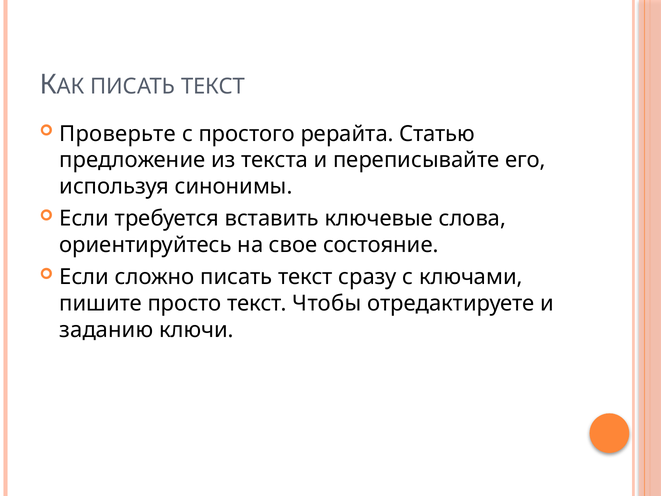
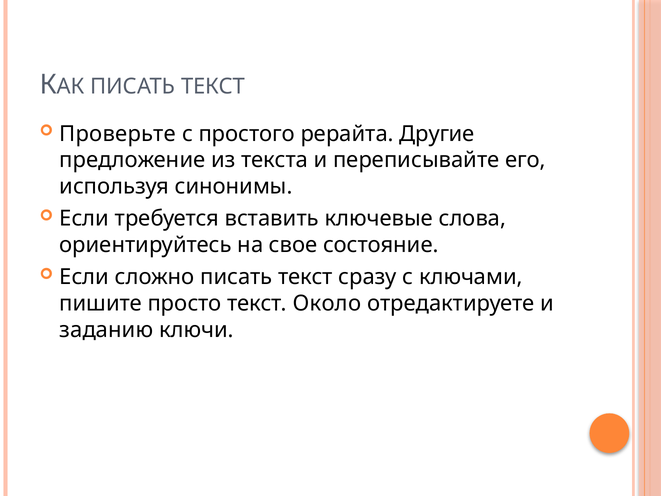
Статью: Статью -> Другие (437, 134)
Чтобы: Чтобы -> Около (327, 303)
